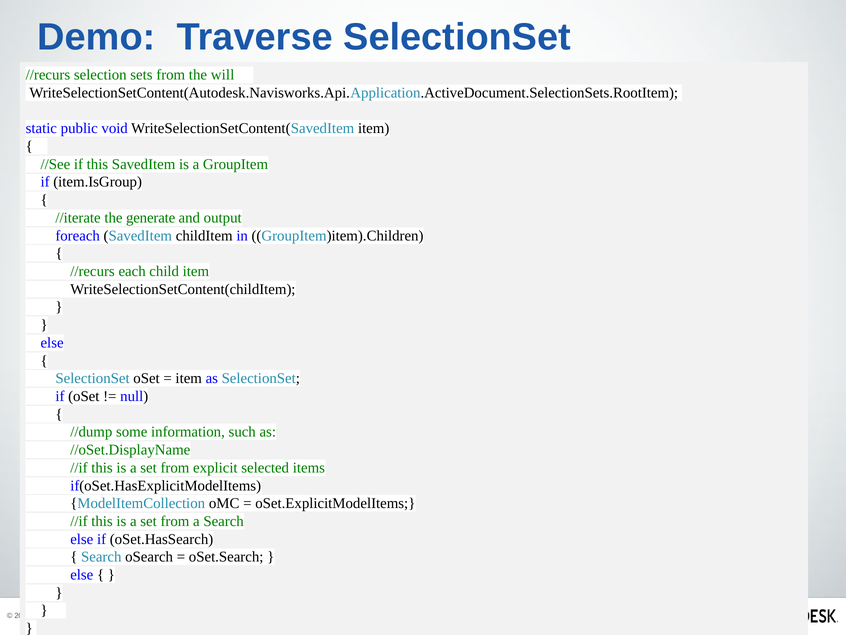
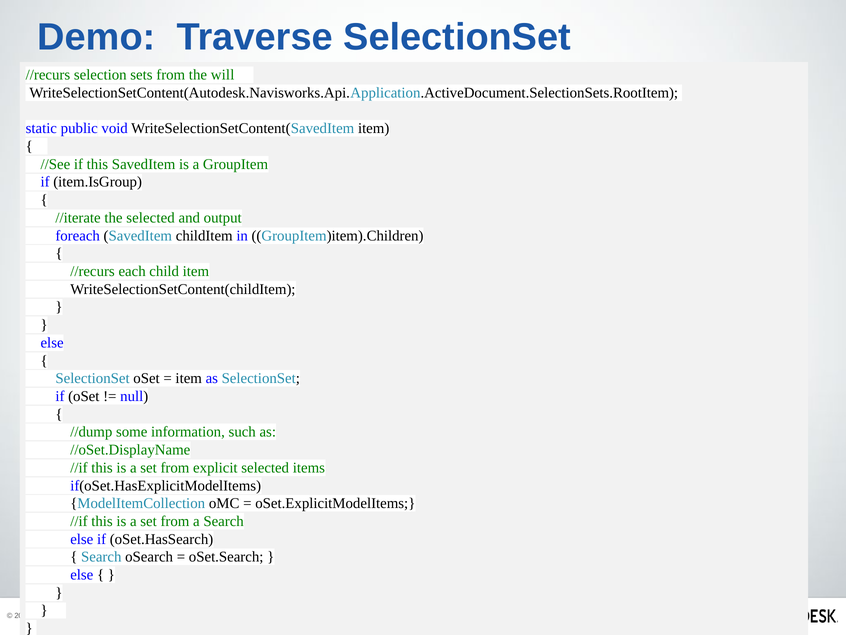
the generate: generate -> selected (151, 218)
